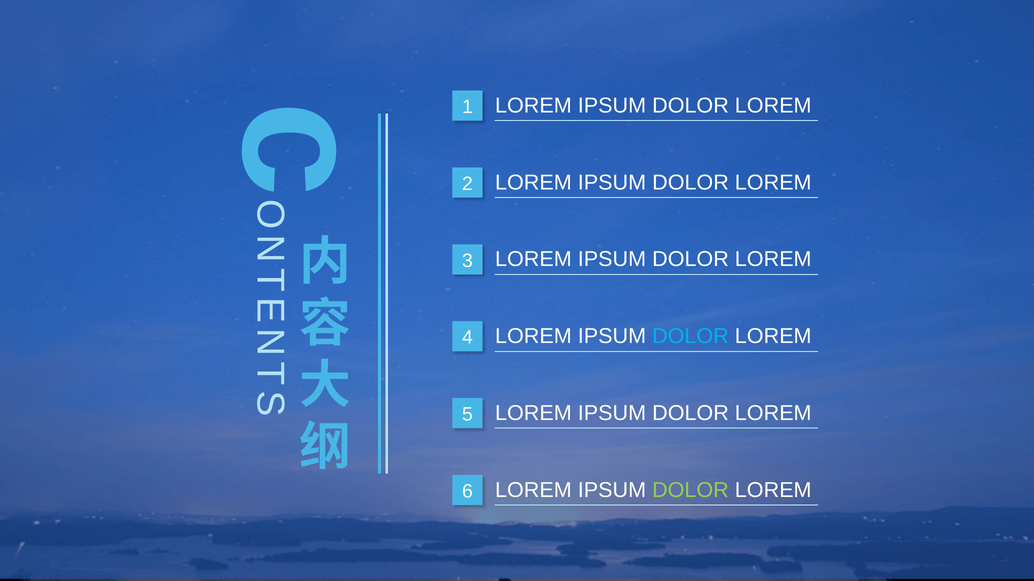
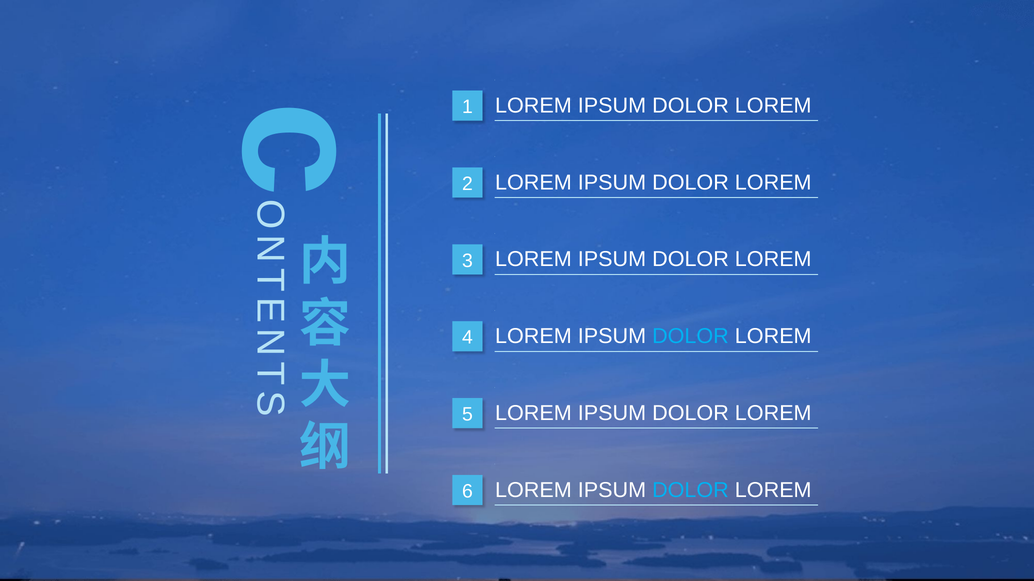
DOLOR colour: light green -> light blue (690, 491)
